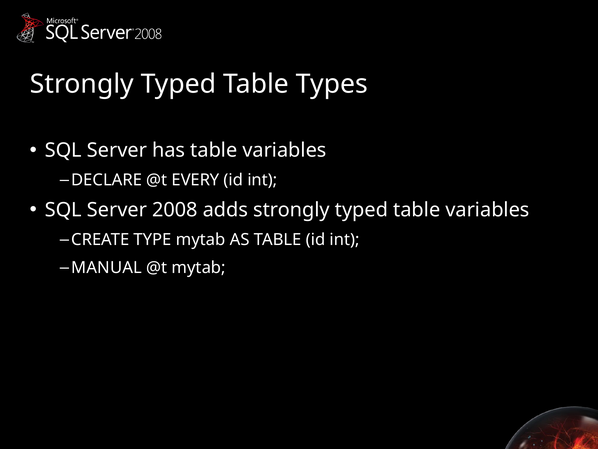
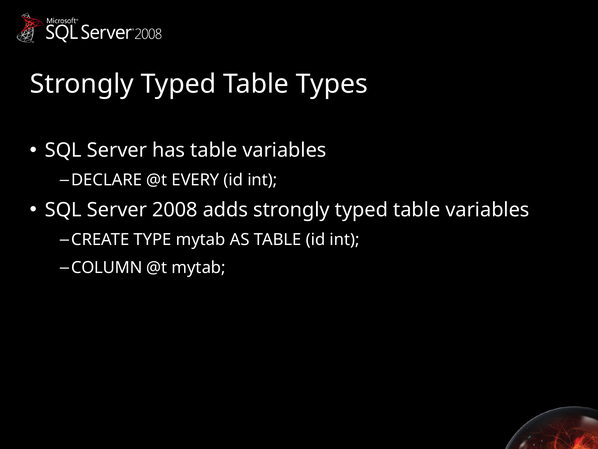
MANUAL: MANUAL -> COLUMN (107, 267)
